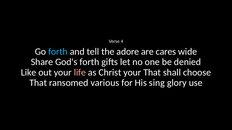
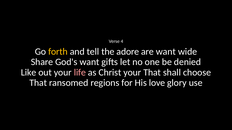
forth colour: light blue -> yellow (58, 52)
are cares: cares -> want (166, 52)
God's forth: forth -> want (89, 62)
various: various -> regions (105, 83)
sing: sing -> love (157, 83)
